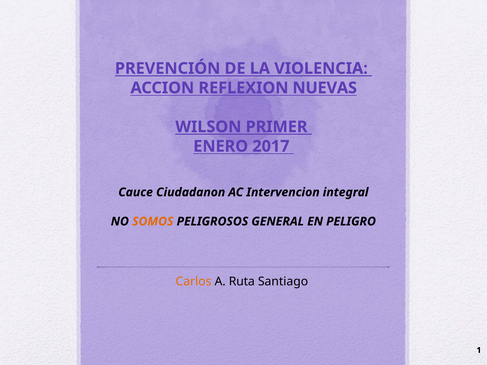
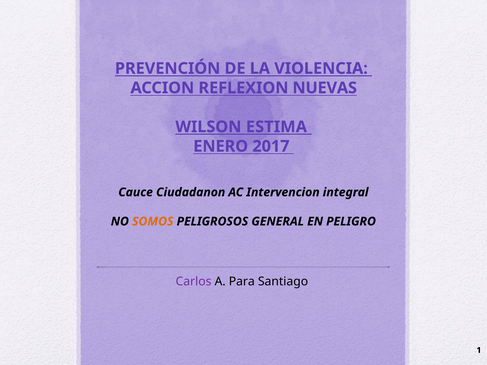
PRIMER: PRIMER -> ESTIMA (276, 127)
Carlos colour: orange -> purple (194, 282)
Ruta: Ruta -> Para (242, 282)
